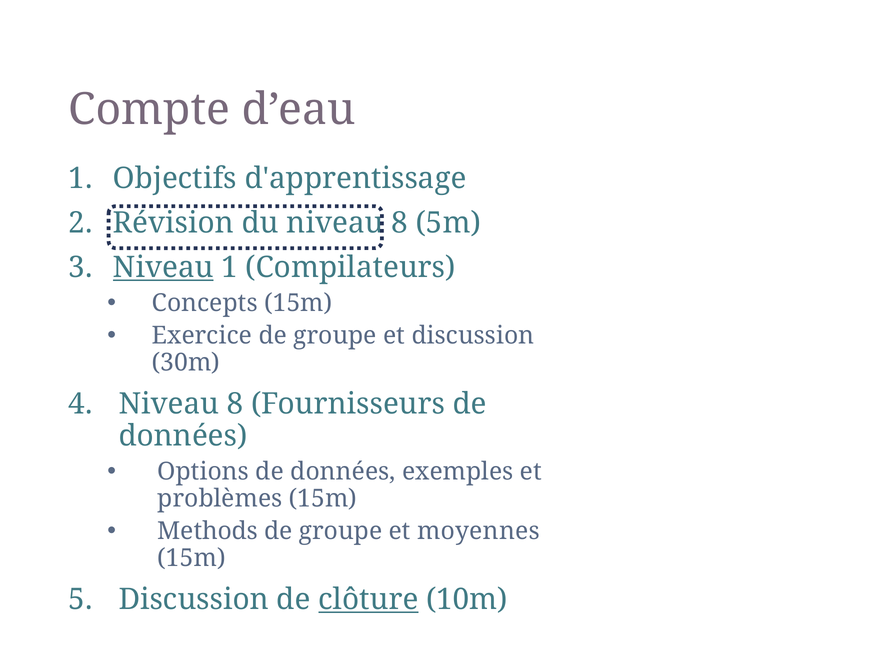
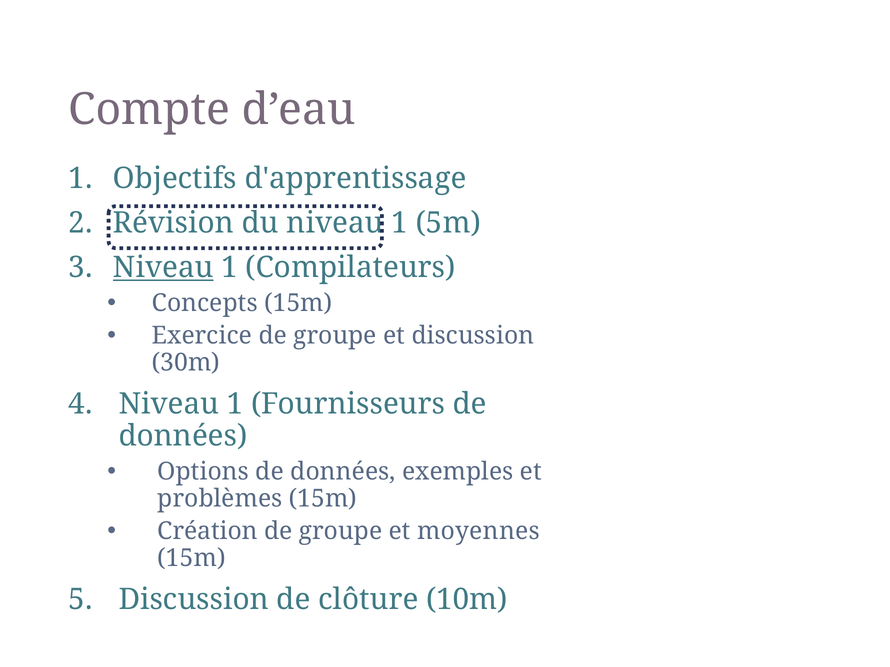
du niveau 8: 8 -> 1 (400, 223)
4 Niveau 8: 8 -> 1 (235, 404)
Methods: Methods -> Création (208, 532)
clôture underline: present -> none (368, 600)
